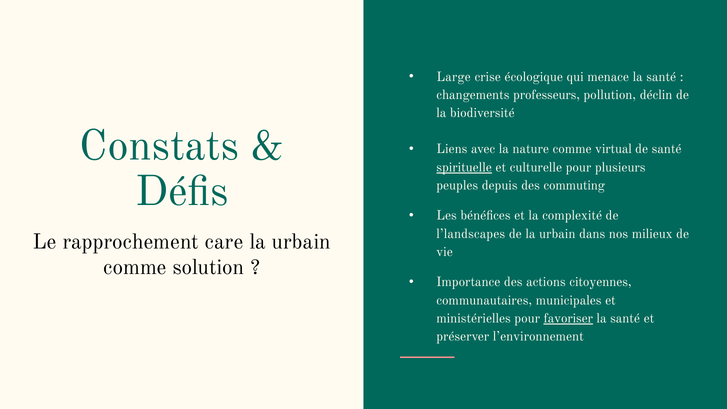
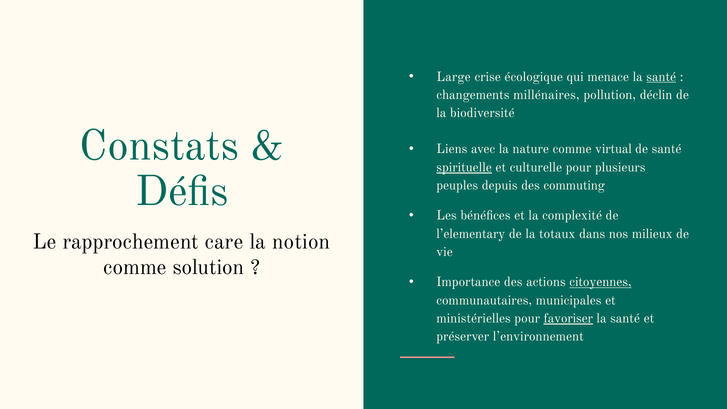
santé underline: none -> present (661, 77)
professeurs: professeurs -> millénaires (546, 95)
l’landscapes: l’landscapes -> l’elementary (471, 234)
de la urbain: urbain -> totaux (557, 234)
urbain: urbain -> notion (301, 242)
citoyennes underline: none -> present (600, 282)
